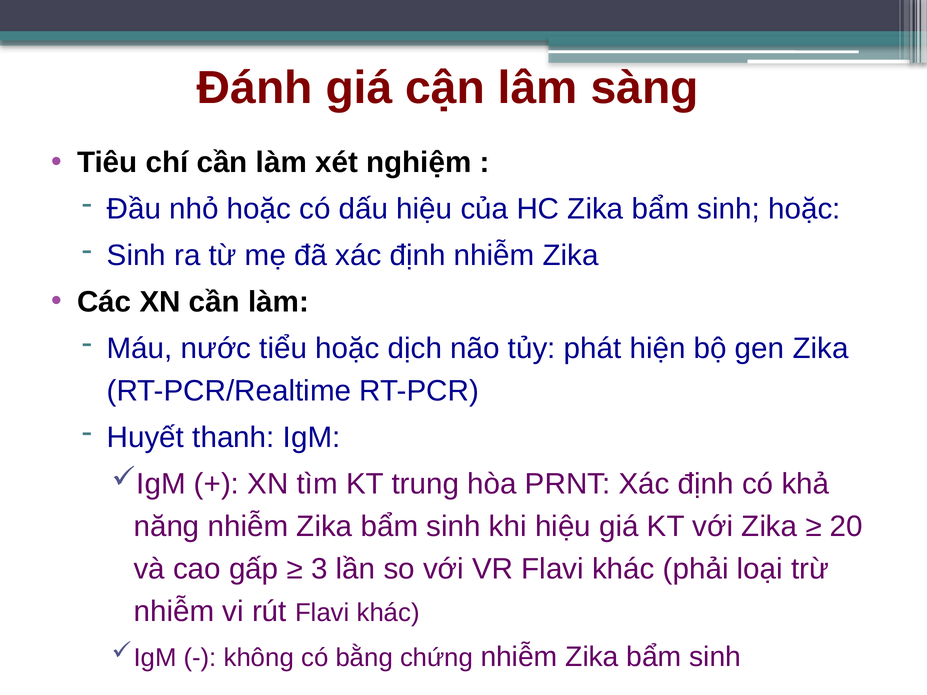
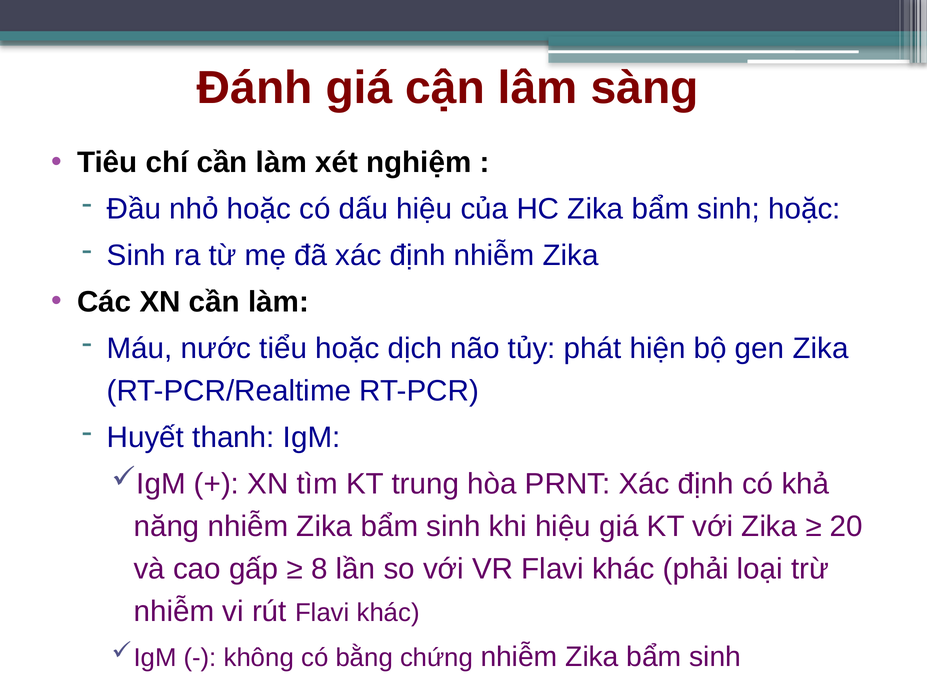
3: 3 -> 8 (319, 569)
